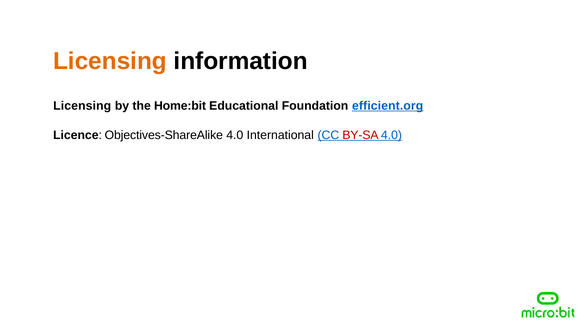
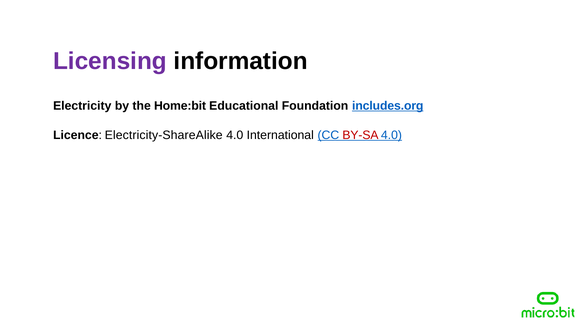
Licensing colour: orange -> purple (110, 61)
Licensing: Licensing -> Electricity (82, 106)
efficient.org: efficient.org -> includes.org (388, 106)
Objectives-ShareAlike: Objectives-ShareAlike -> Electricity-ShareAlike (164, 135)
